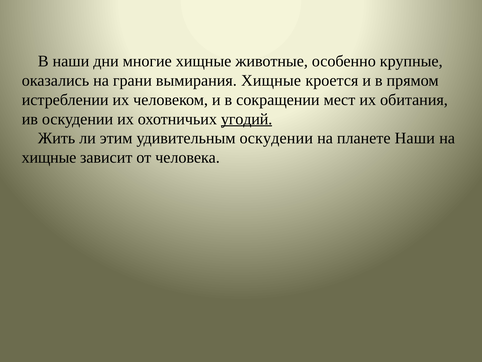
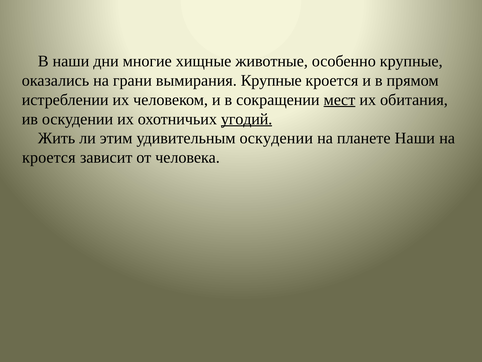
вымирания Хищные: Хищные -> Крупные (271, 80)
мест underline: none -> present (339, 100)
хищные: хищные -> кроется (49, 157)
